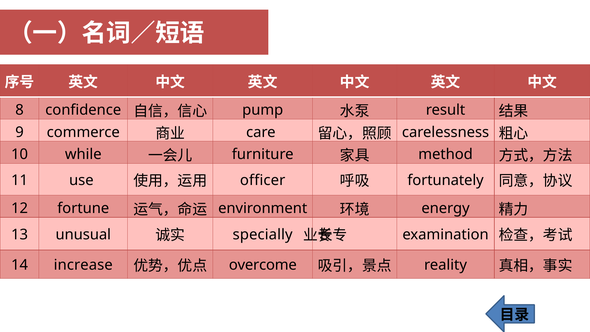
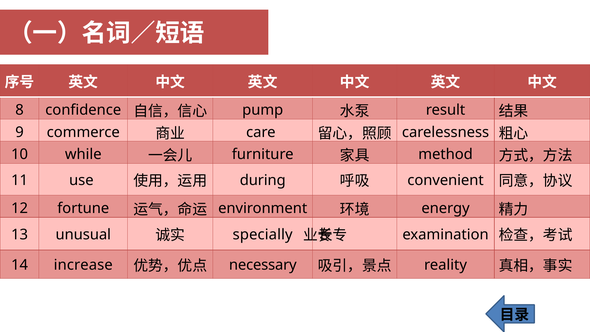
officer: officer -> during (263, 180)
fortunately: fortunately -> convenient (446, 180)
overcome: overcome -> necessary (263, 265)
